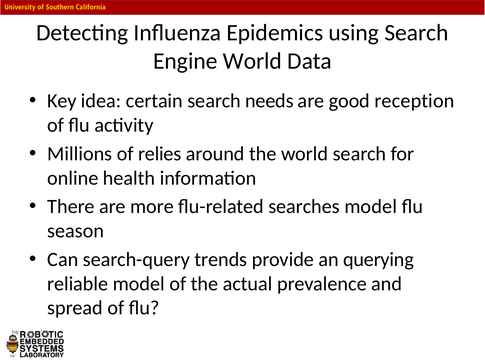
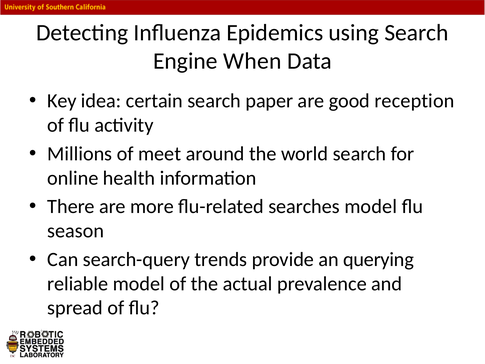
Engine World: World -> When (252, 61)
needs: needs -> paper (269, 101)
relies: relies -> meet (160, 154)
